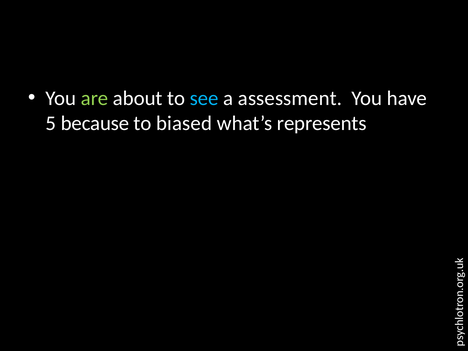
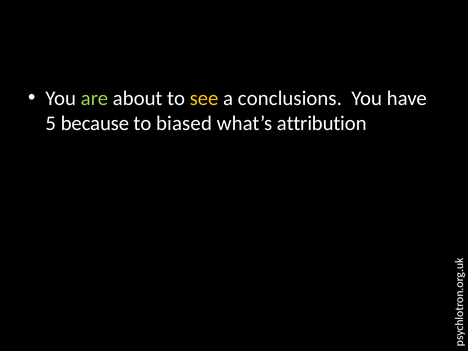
see colour: light blue -> yellow (204, 98)
assessment: assessment -> conclusions (290, 98)
represents: represents -> attribution (322, 123)
